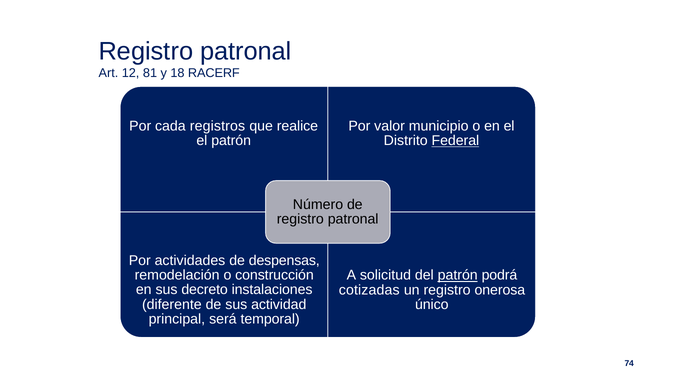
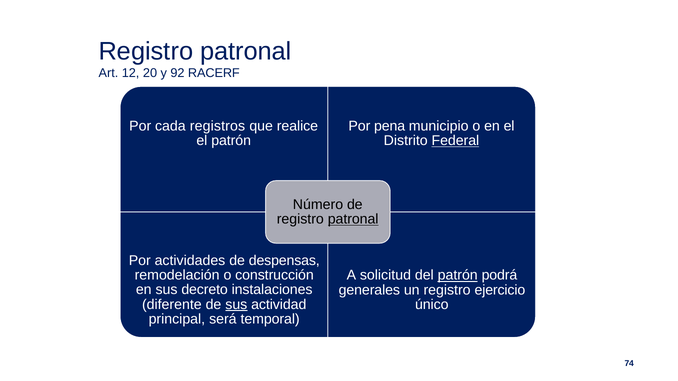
81: 81 -> 20 (150, 73)
18: 18 -> 92 (177, 73)
valor: valor -> pena (390, 126)
patronal underline: none -> present (353, 219)
cotizadas: cotizadas -> generales (369, 290)
onerosa: onerosa -> ejercicio (500, 290)
sus underline: none -> present (236, 305)
